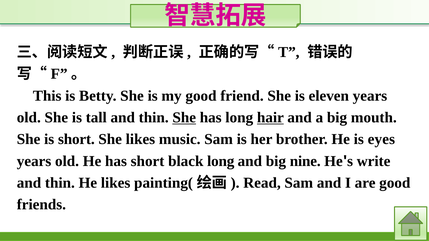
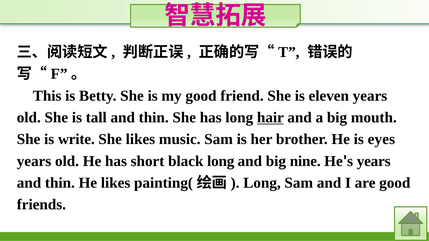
She underline: present -> none (184, 118)
is short: short -> write (76, 139)
write: write -> years (374, 161)
Read: Read -> Long (262, 183)
